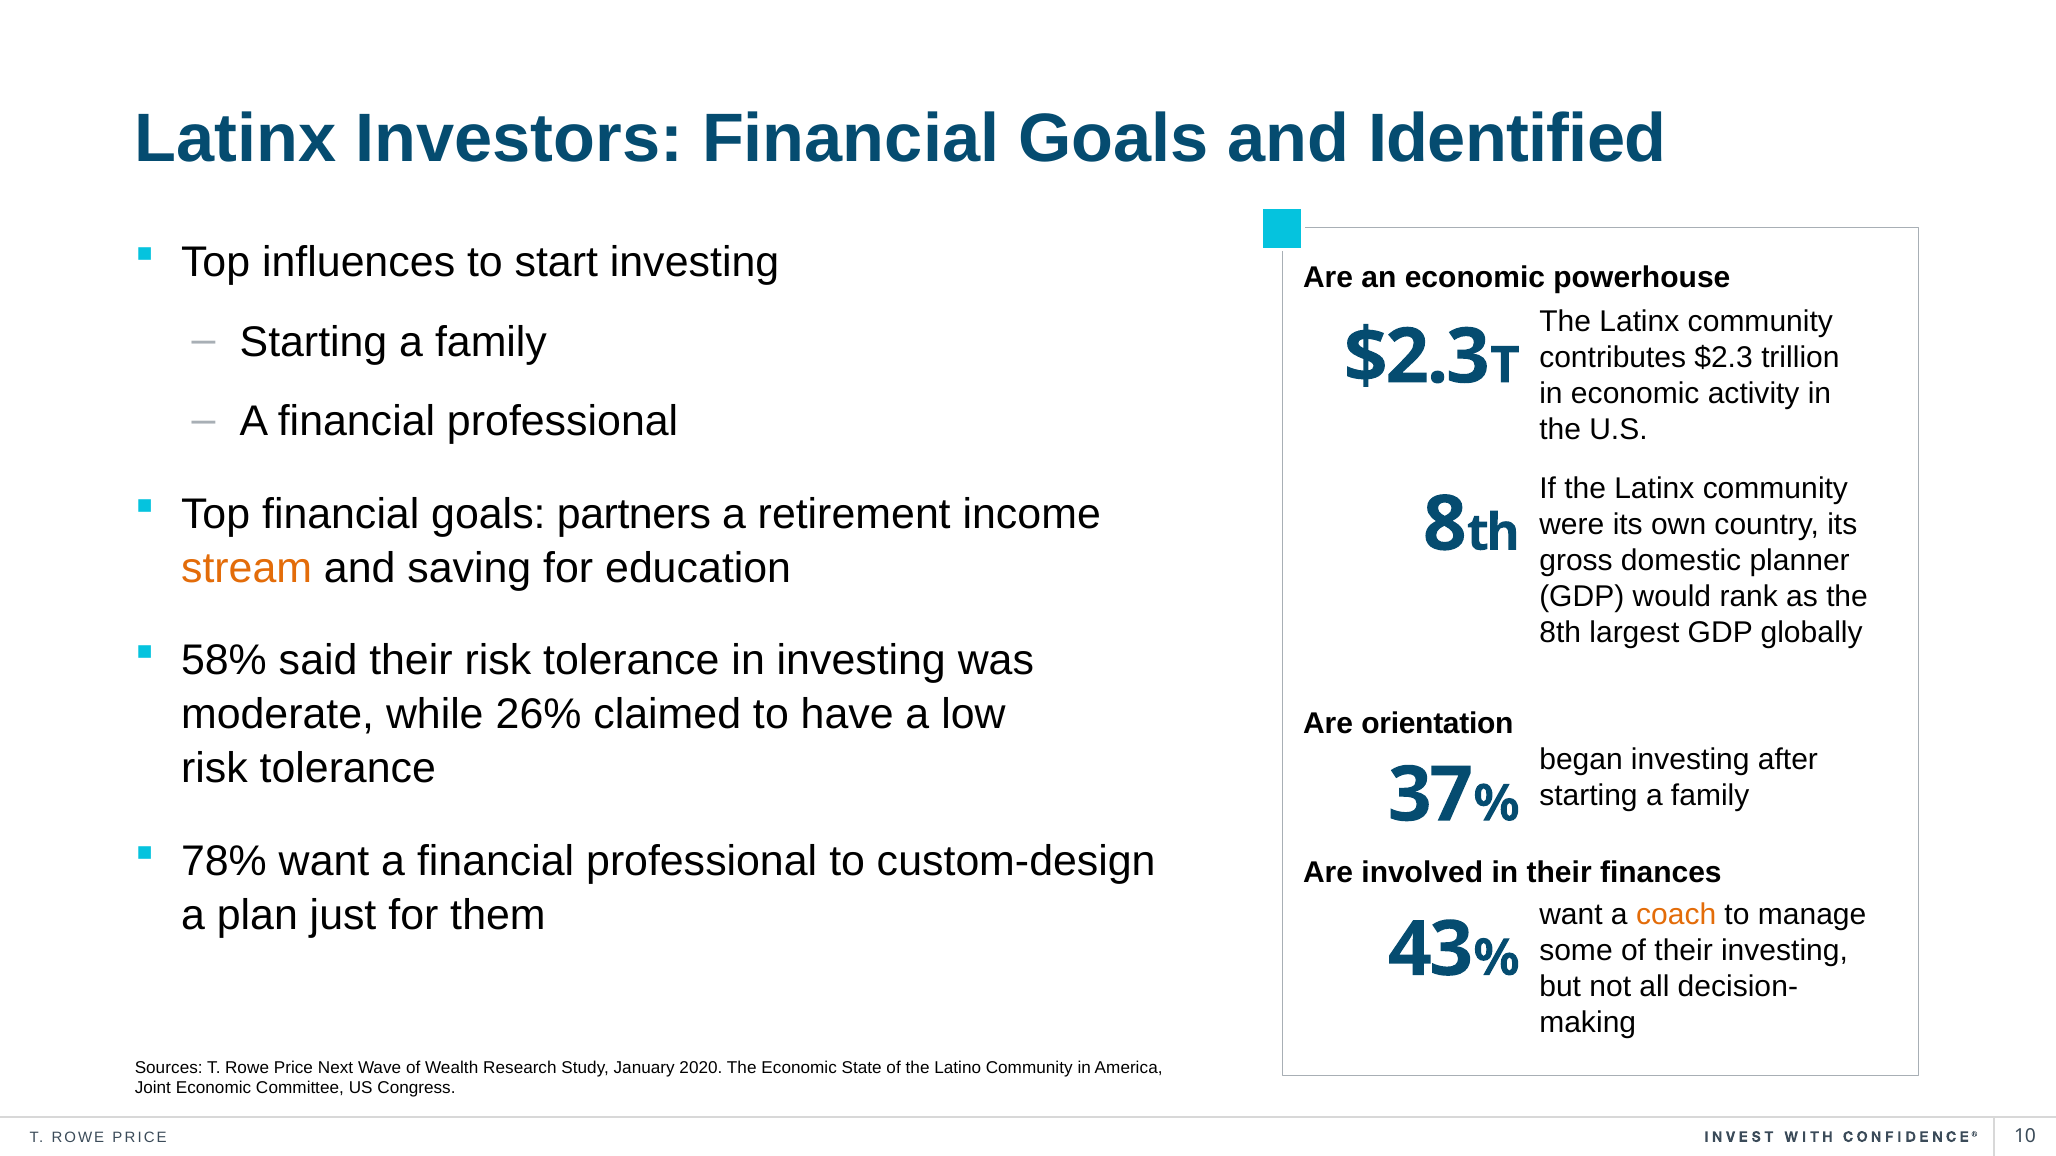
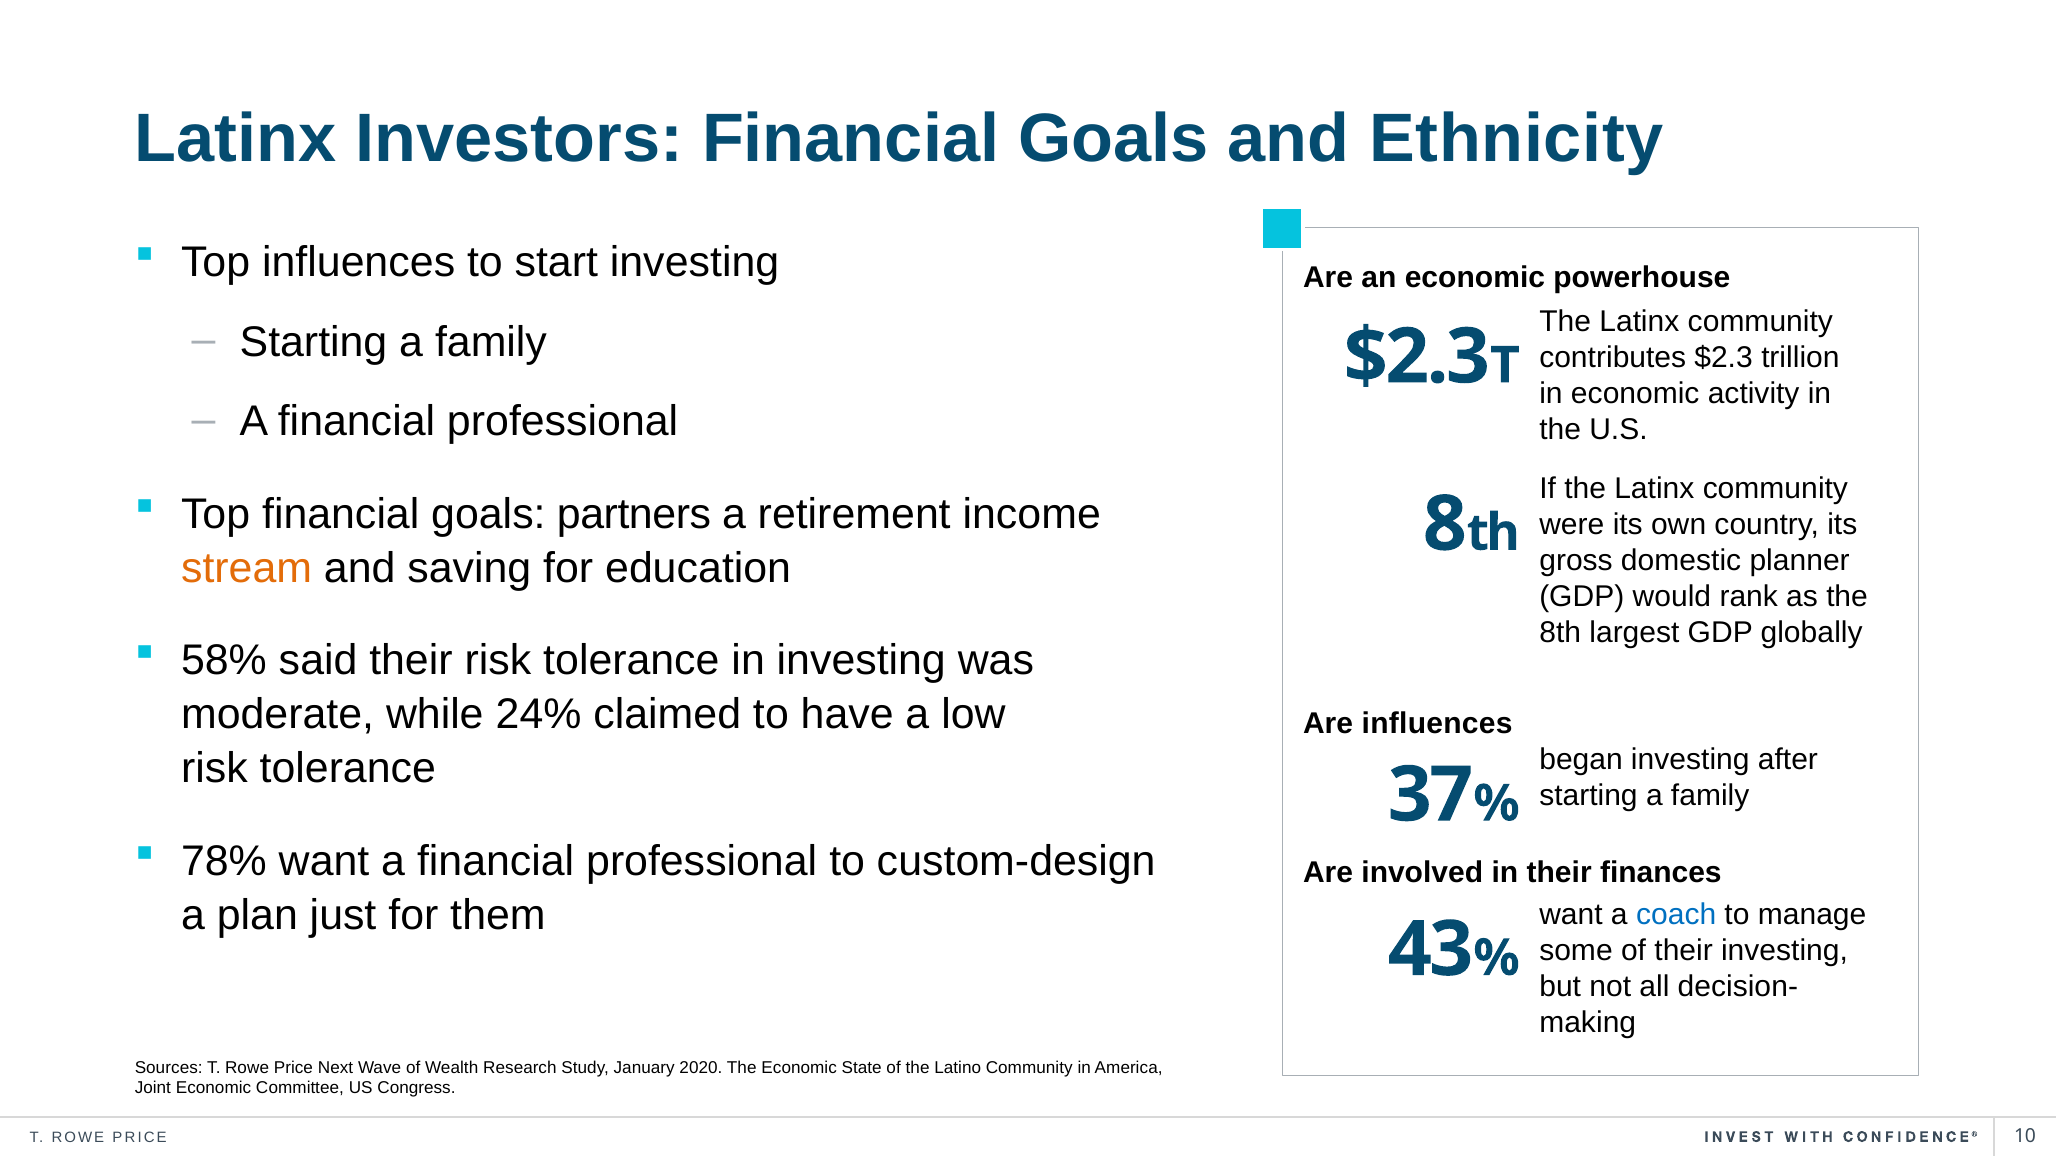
Identified: Identified -> Ethnicity (1517, 139)
26%: 26% -> 24% (539, 715)
Are orientation: orientation -> influences (1437, 724)
coach colour: orange -> blue (1676, 915)
